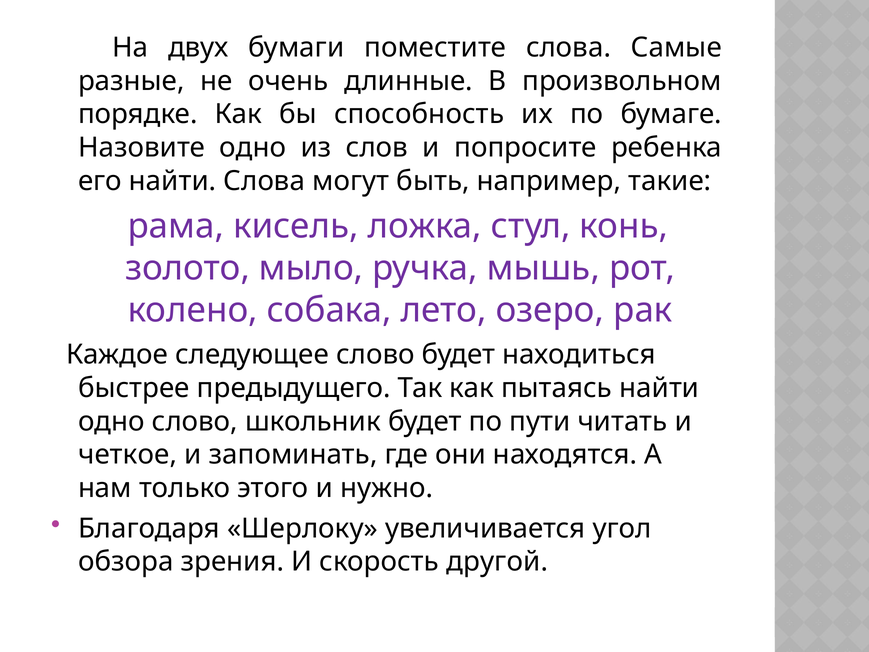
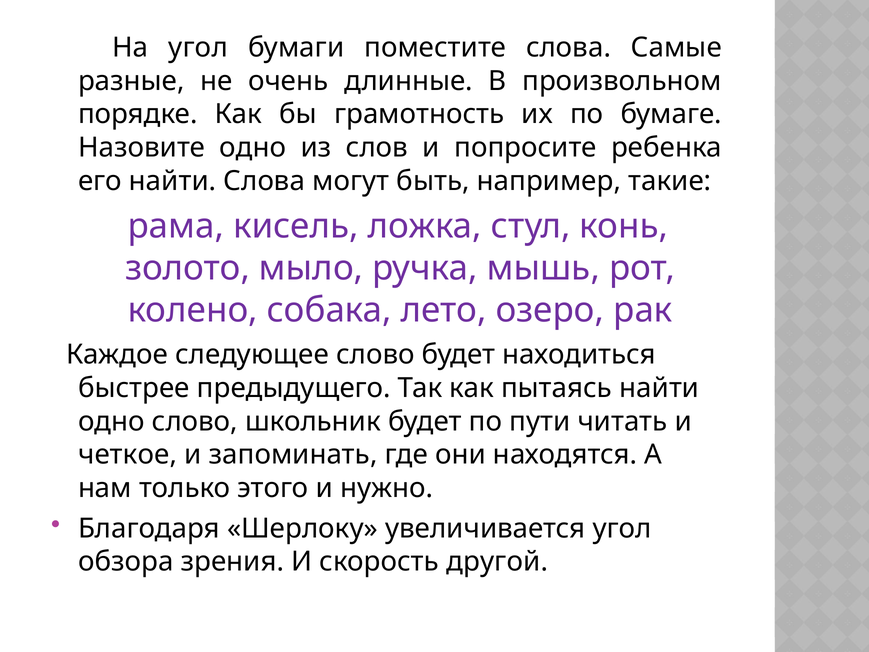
На двух: двух -> угол (198, 48)
способность: способность -> грамотность (419, 114)
